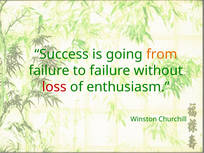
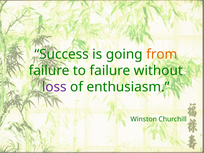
loss colour: red -> purple (54, 87)
